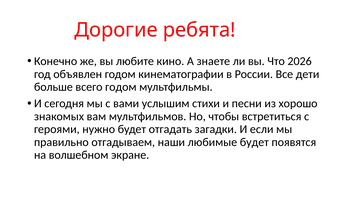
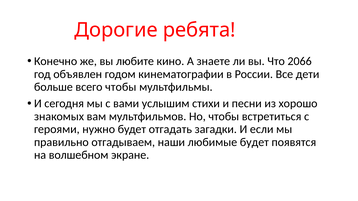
2026: 2026 -> 2066 (300, 61)
всего годом: годом -> чтобы (121, 87)
